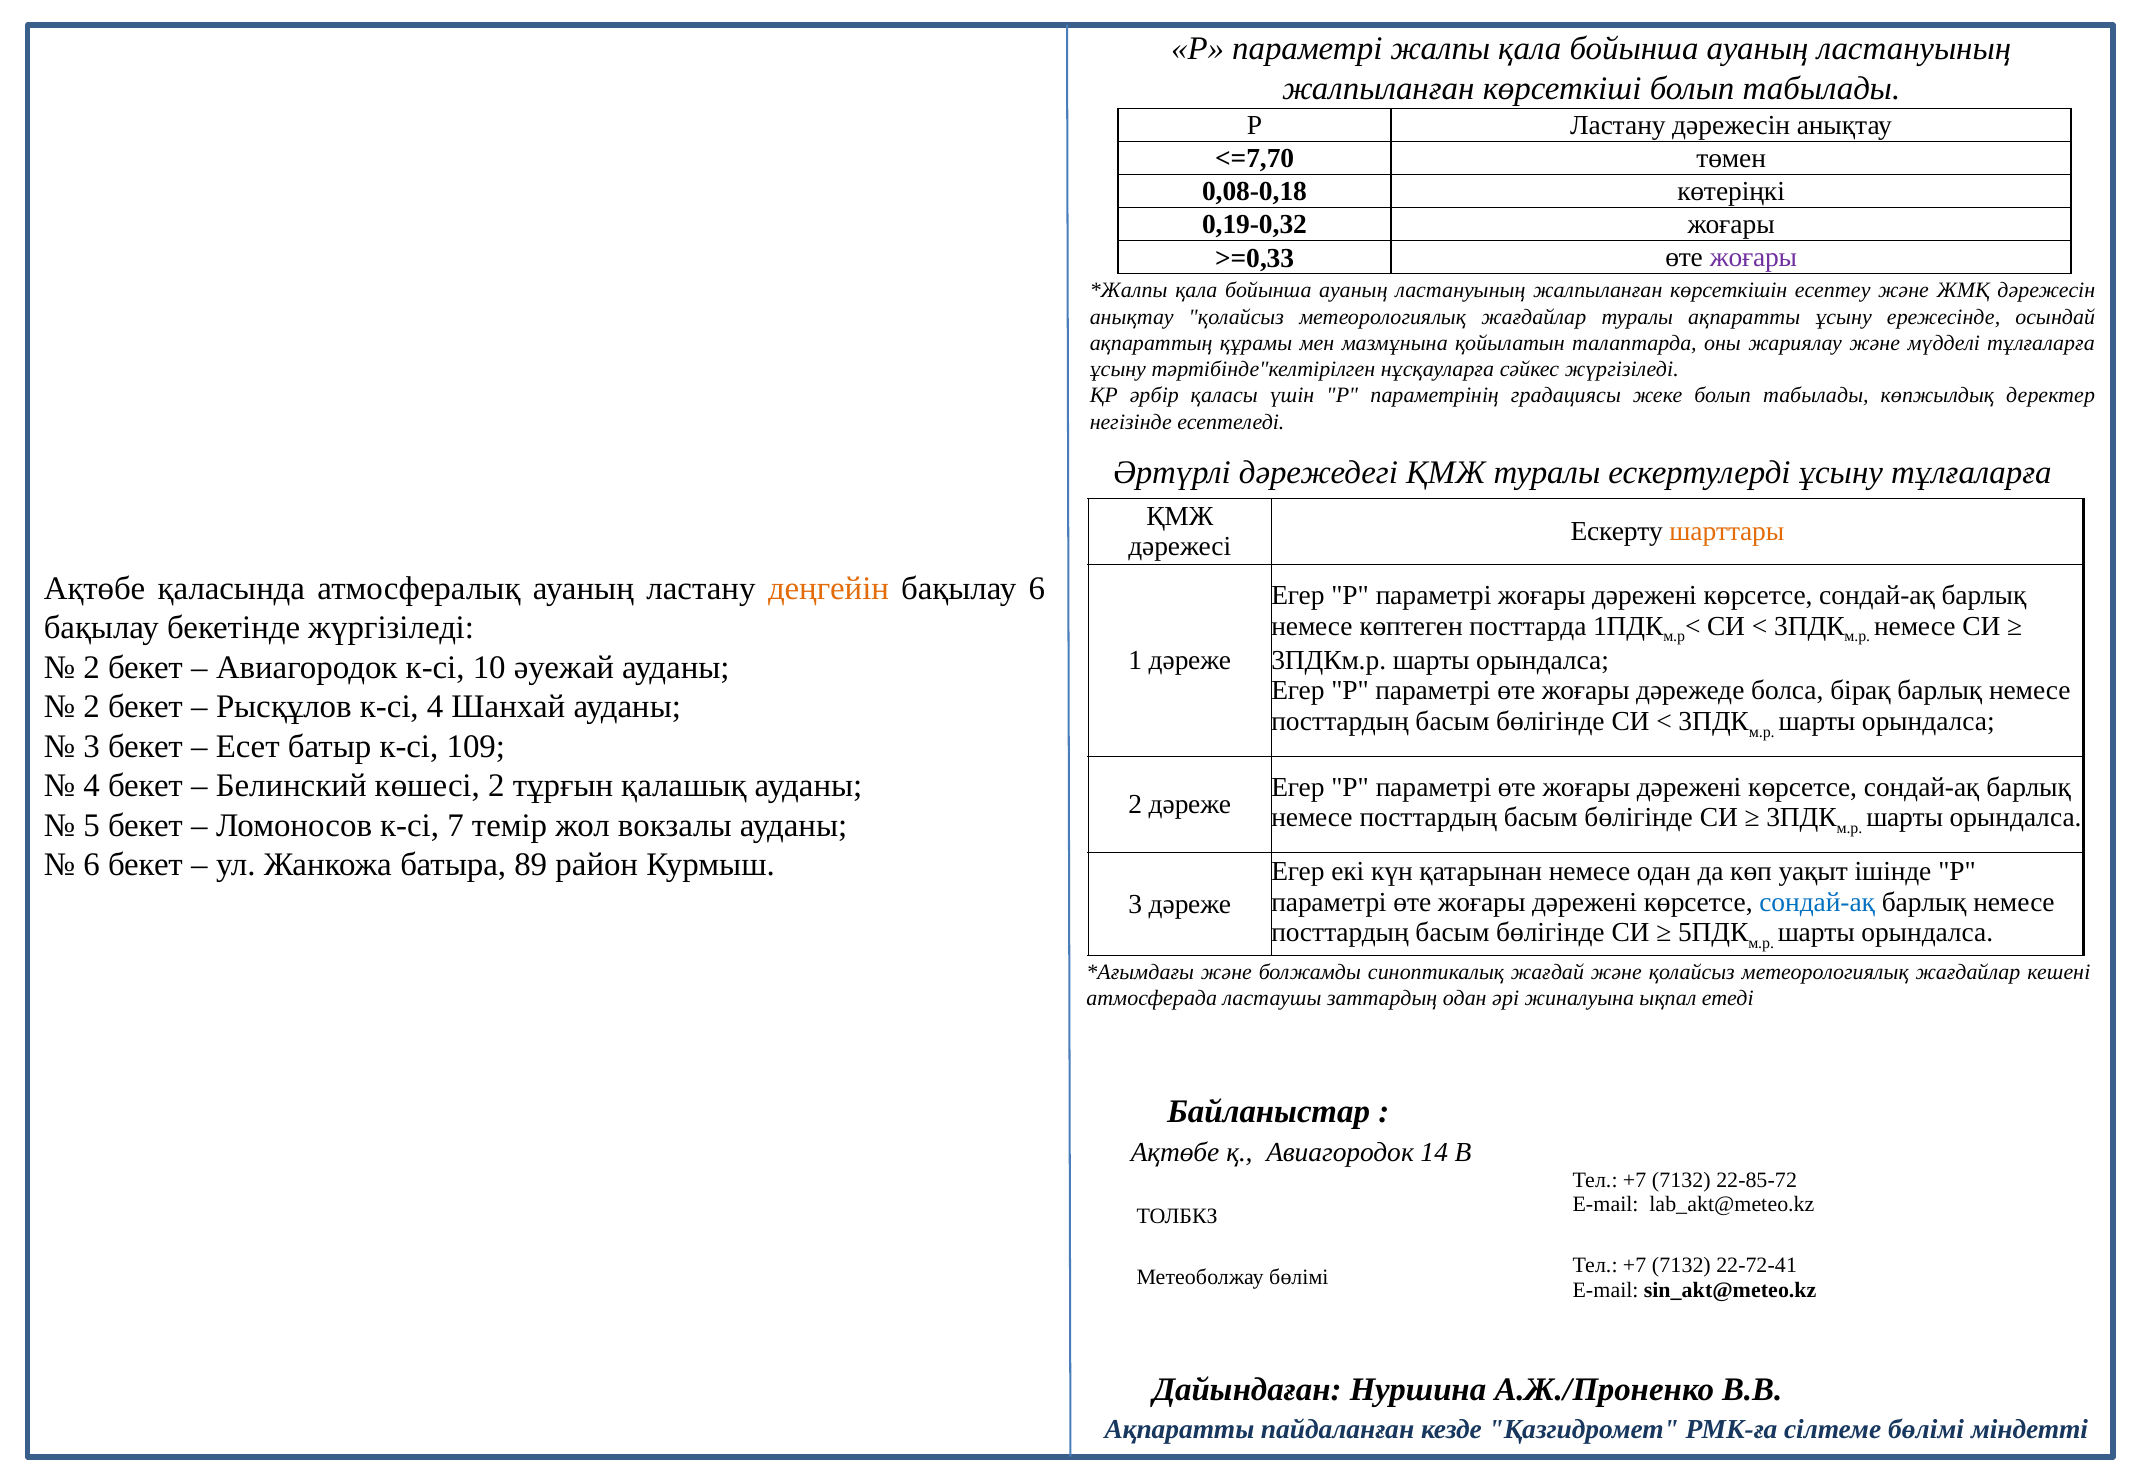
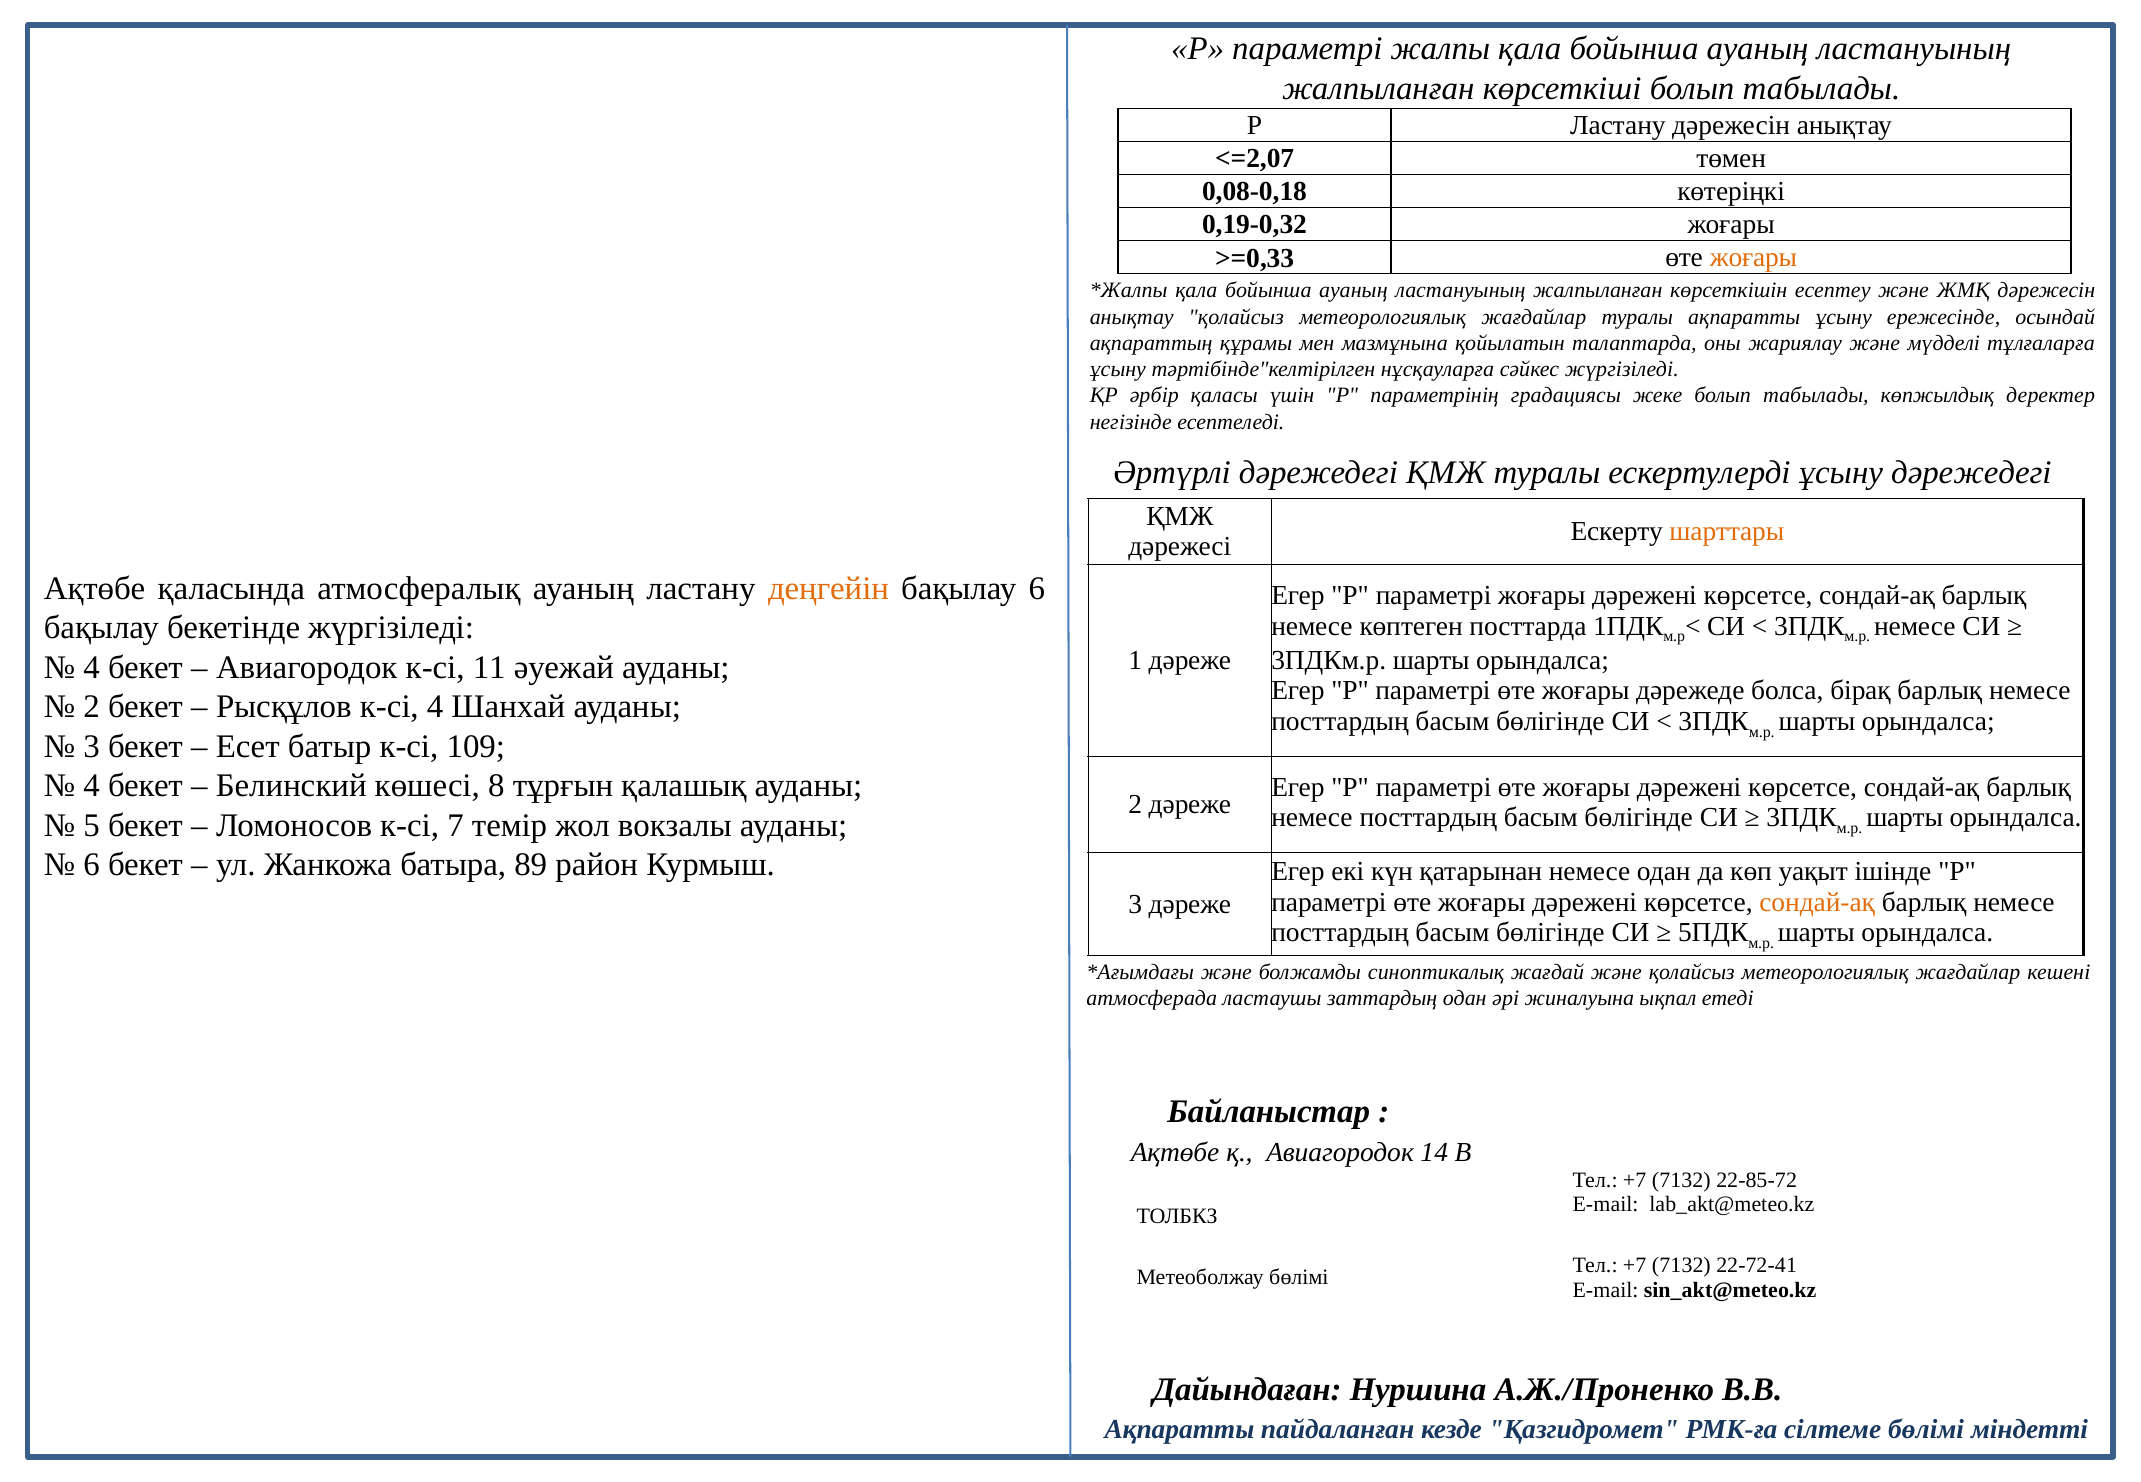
<=7,70: <=7,70 -> <=2,07 (1255, 158)
жоғары colour: purple -> orange (1753, 257)
ұсыну тұлғаларға: тұлғаларға -> дәрежедегі (1971, 473)
2: 2 -> 4 (92, 667)
10: 10 -> 11 (489, 667)
көшесі 2: 2 -> 8 (496, 786)
сондай-ақ colour: blue -> orange (1817, 902)
